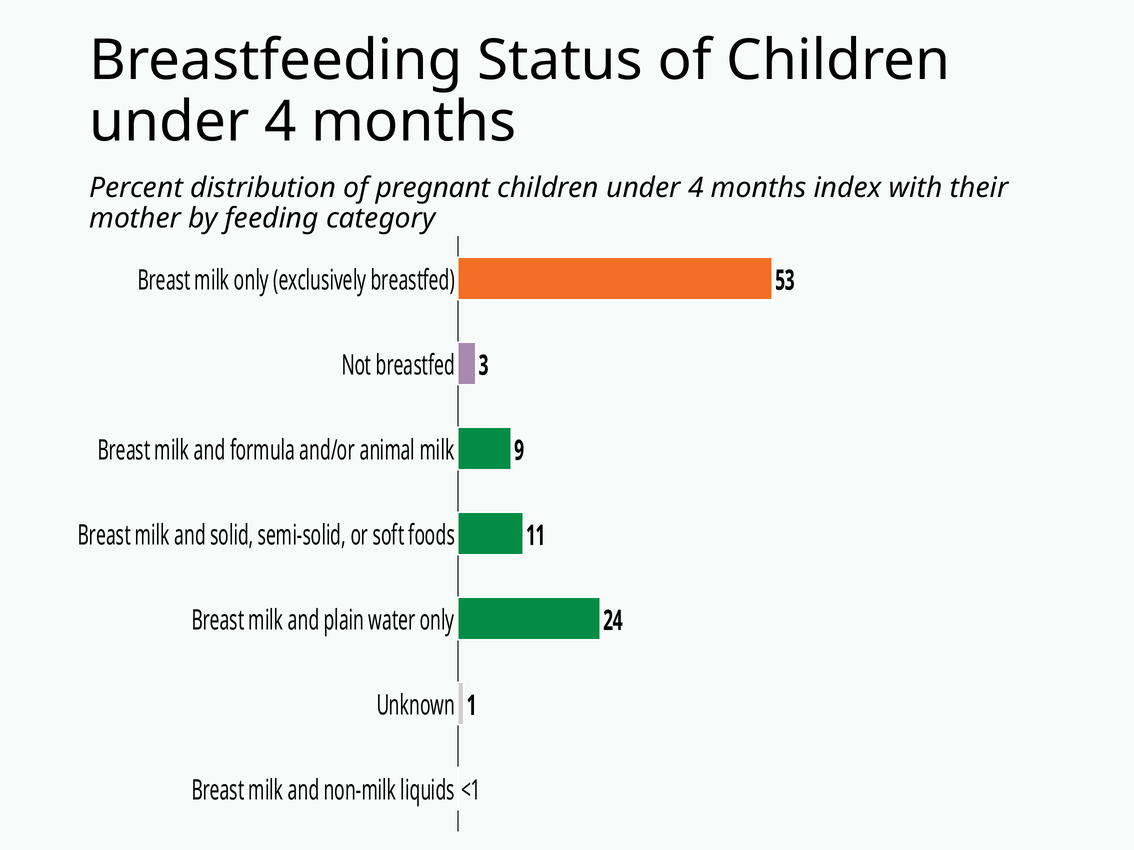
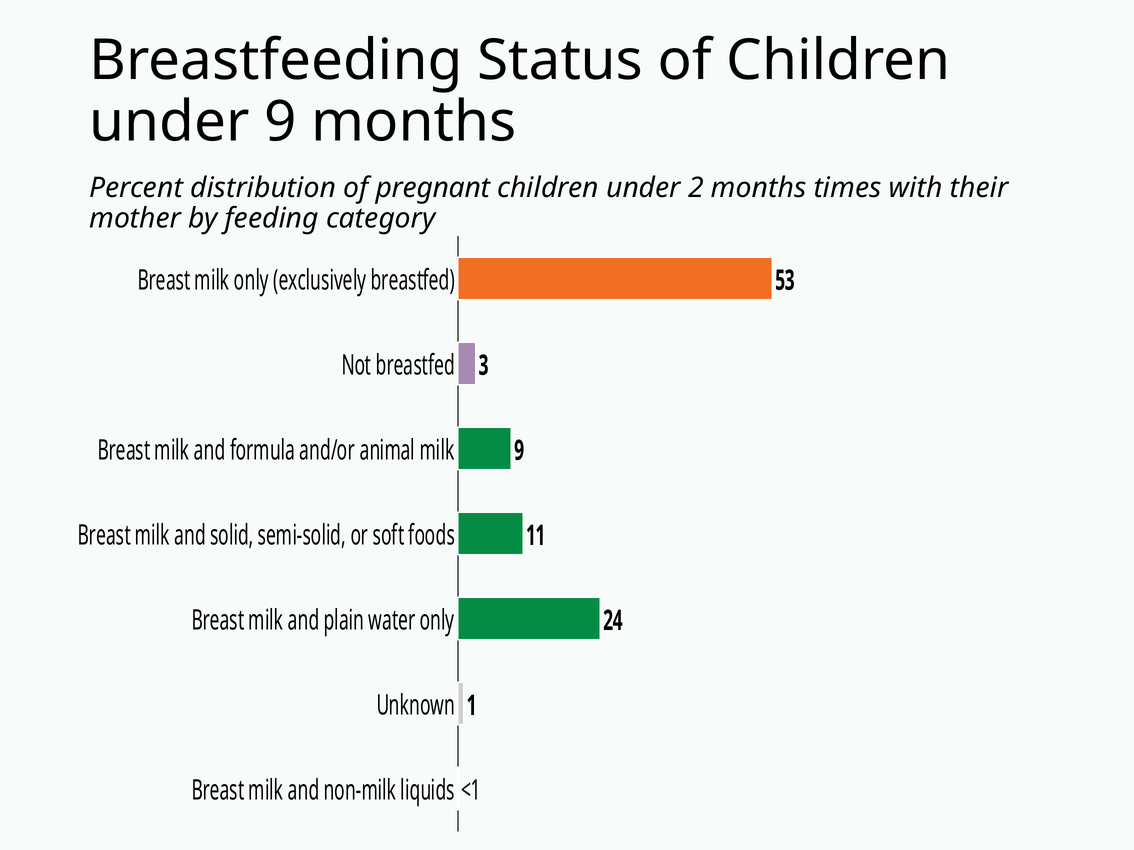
4: 4 -> 9 (280, 122)
4: 4 -> 2 (696, 188)
index: index -> times (848, 188)
